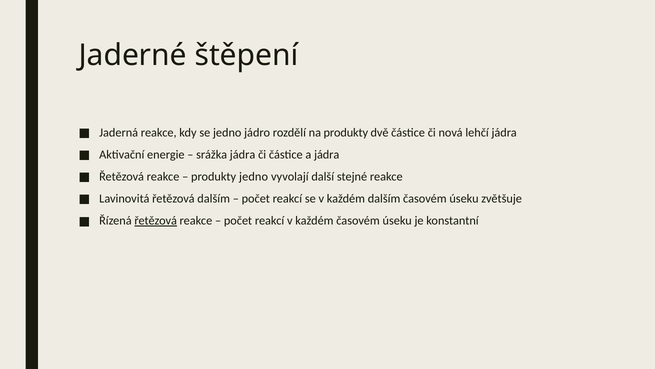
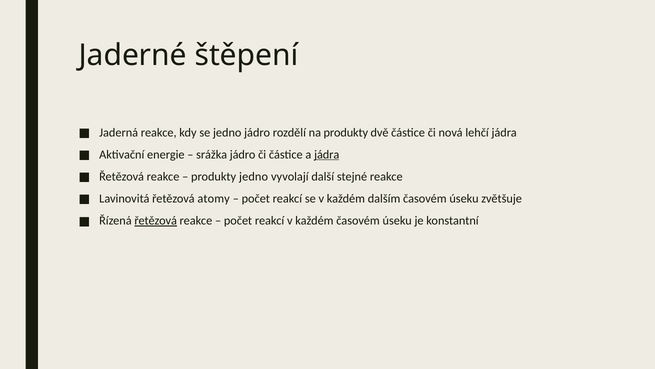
srážka jádra: jádra -> jádro (243, 154)
jádra underline: none -> present (327, 154)
řetězová dalším: dalším -> atomy (214, 198)
